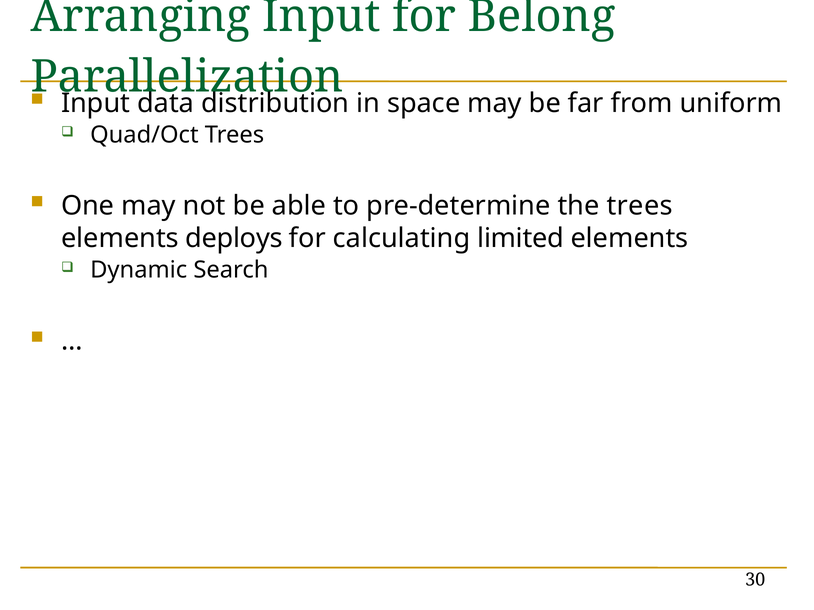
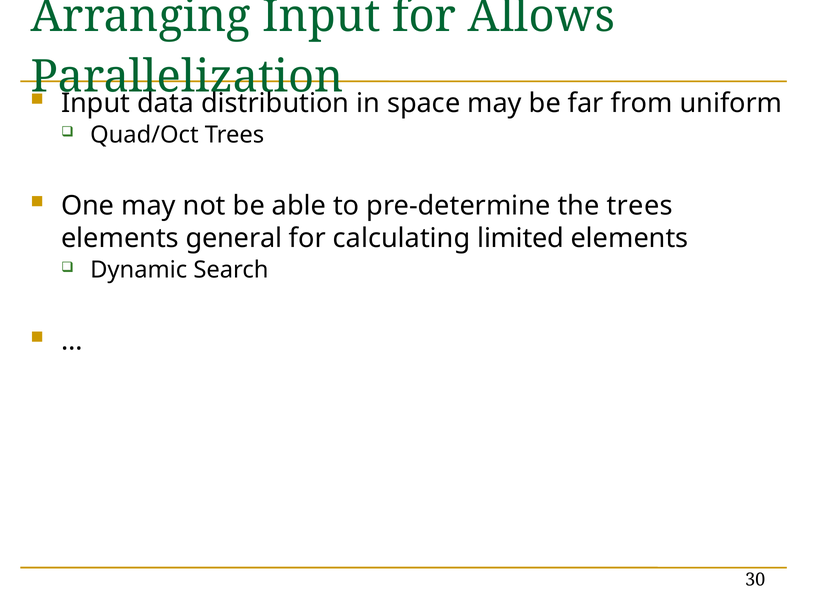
Belong: Belong -> Allows (541, 16)
deploys: deploys -> general (234, 238)
